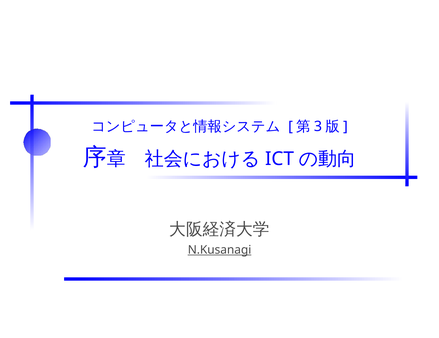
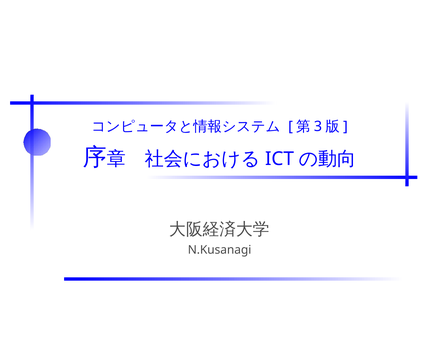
N.Kusanagi underline: present -> none (220, 250)
